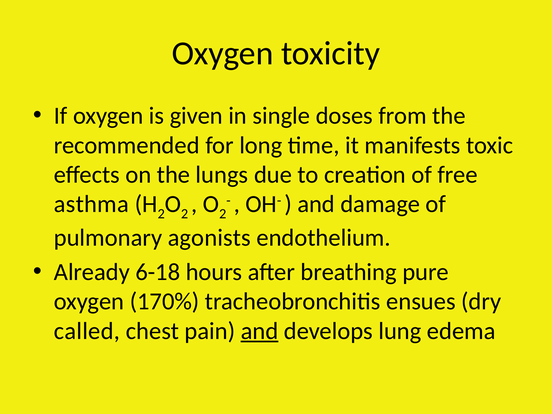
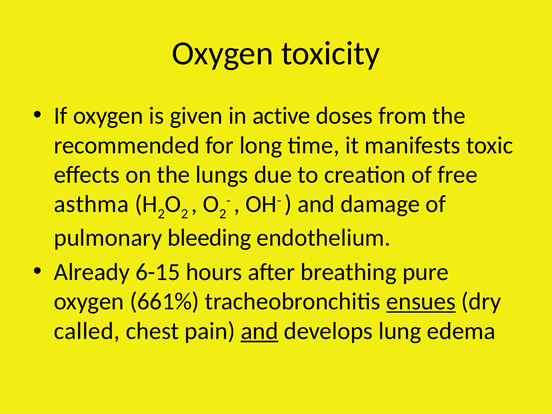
single: single -> active (281, 116)
agonists: agonists -> bleeding (209, 238)
6-18: 6-18 -> 6-15 (158, 272)
170%: 170% -> 661% (165, 302)
ensues underline: none -> present (421, 302)
